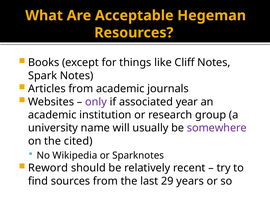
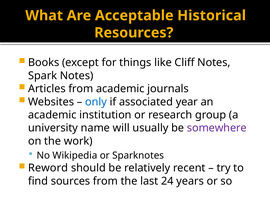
Hegeman: Hegeman -> Historical (212, 16)
only colour: purple -> blue (96, 102)
cited: cited -> work (78, 141)
29: 29 -> 24 (167, 181)
